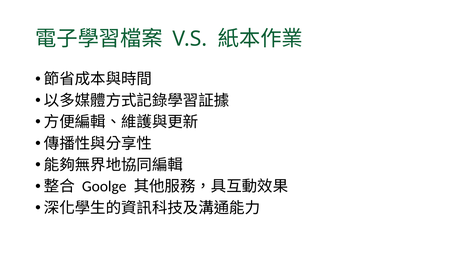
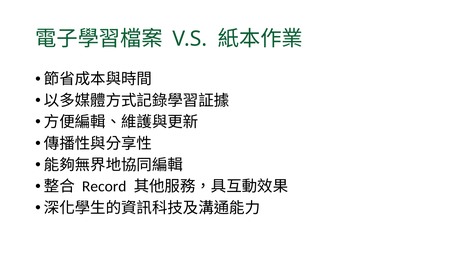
Goolge: Goolge -> Record (104, 187)
